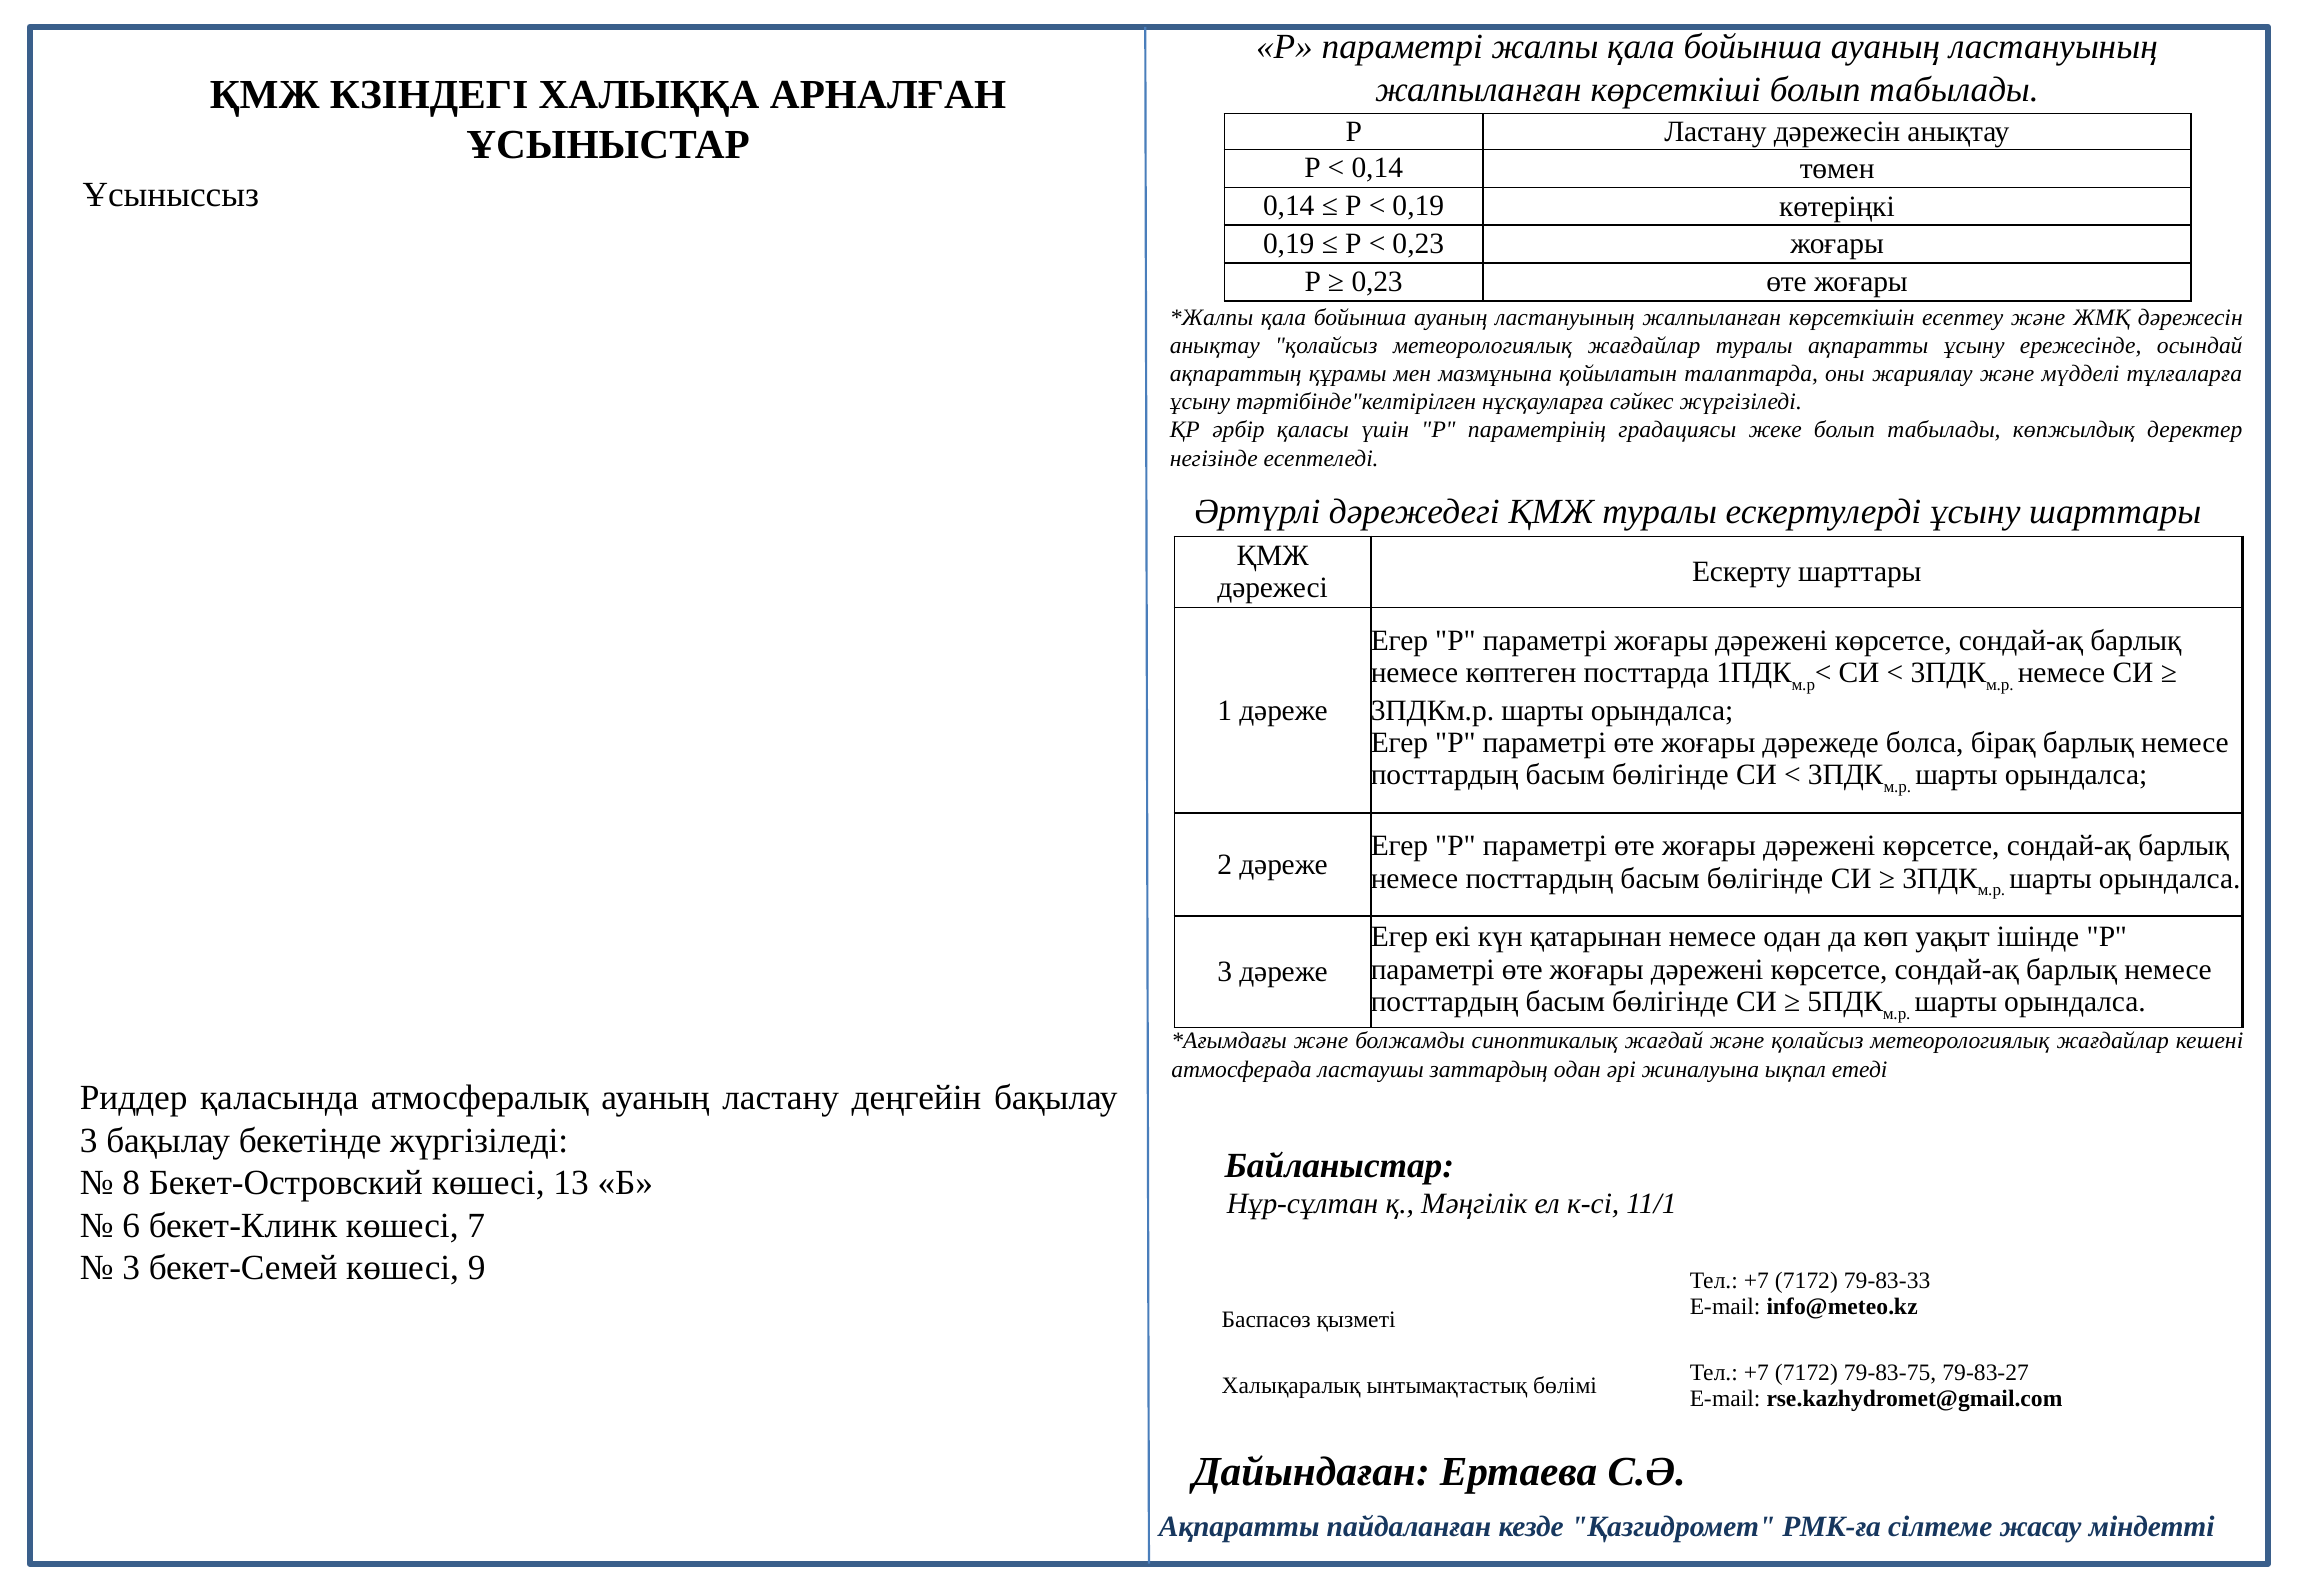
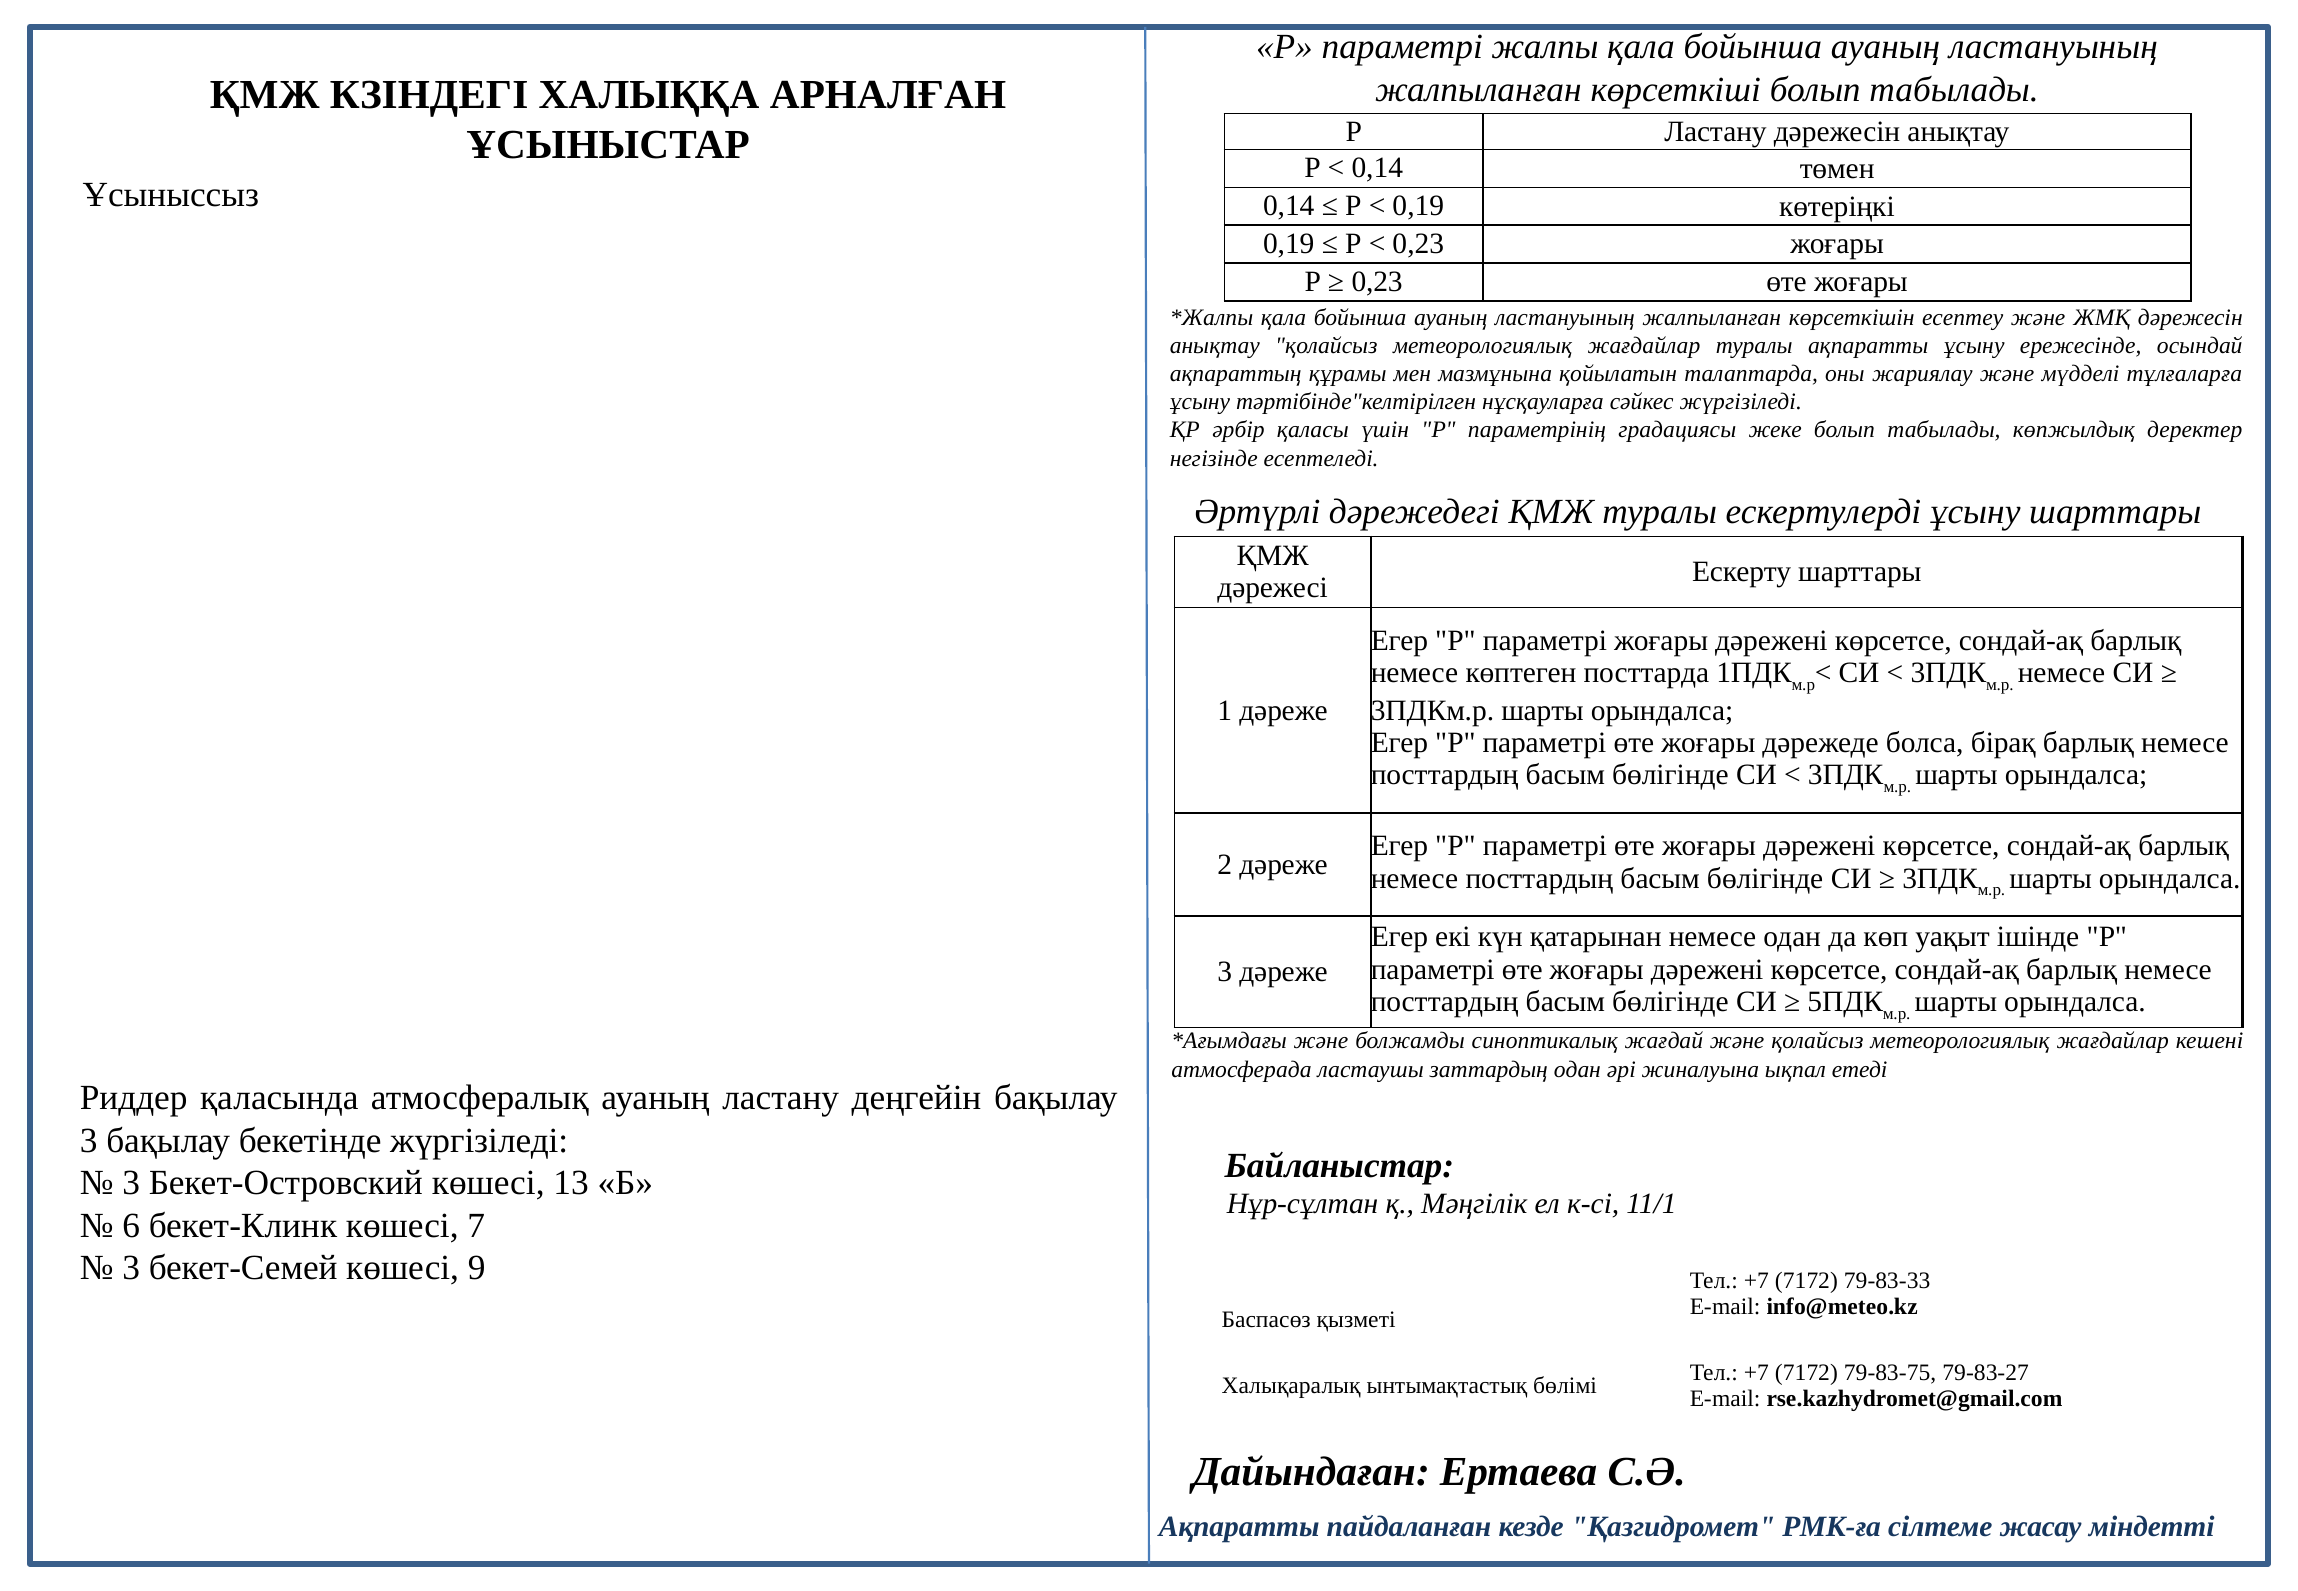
8: 8 -> 3 (131, 1183)
